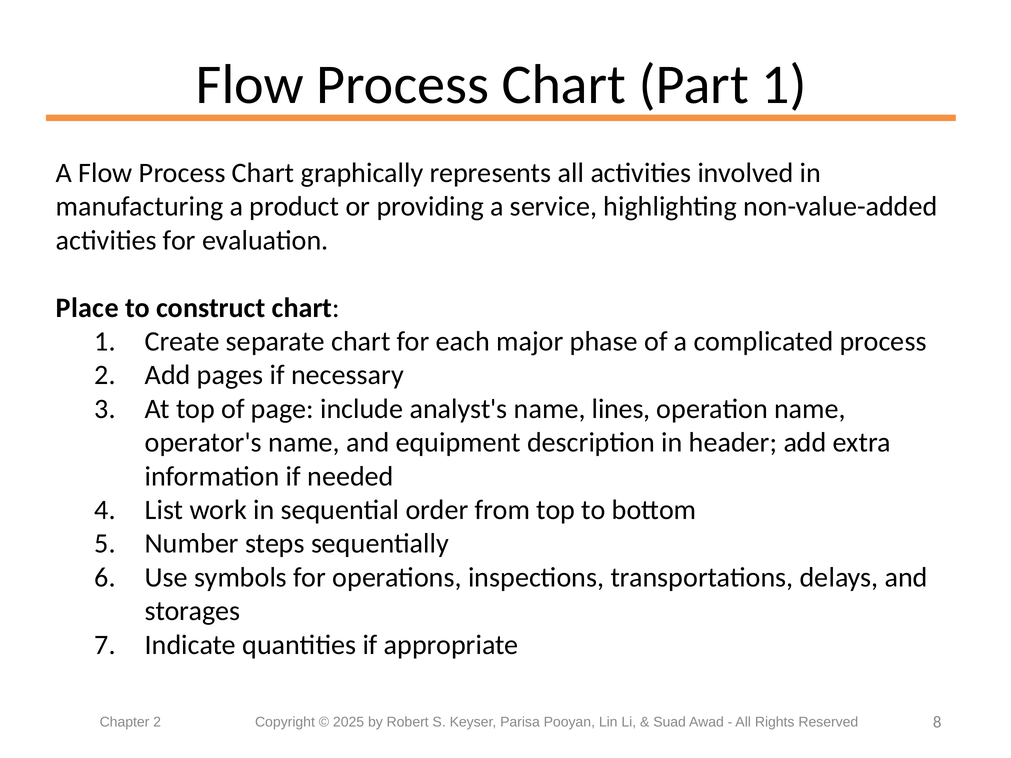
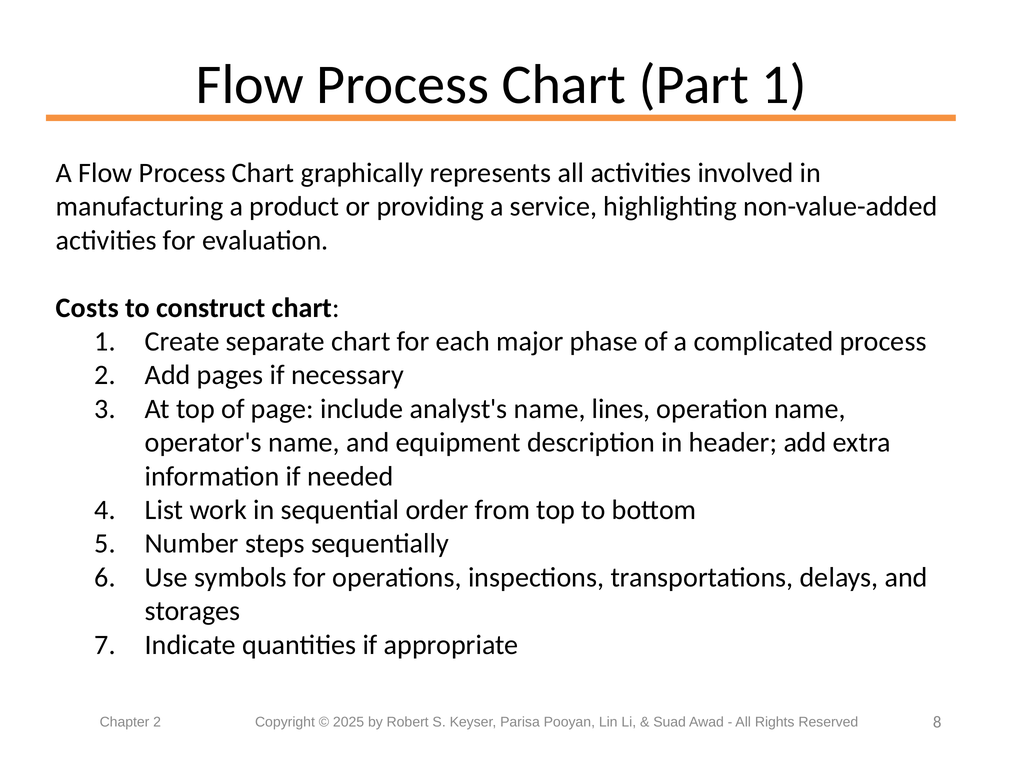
Place: Place -> Costs (87, 308)
